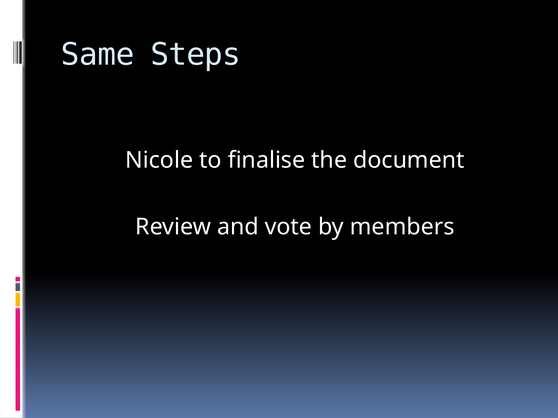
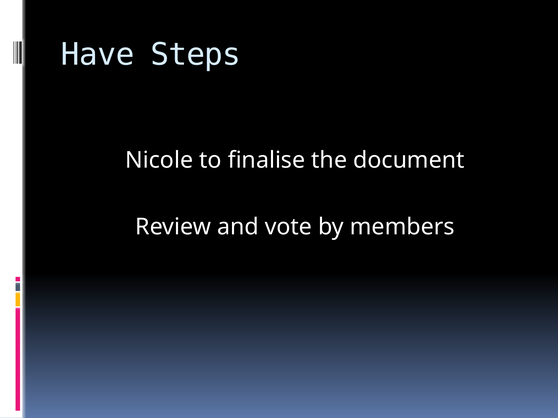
Same: Same -> Have (98, 55)
